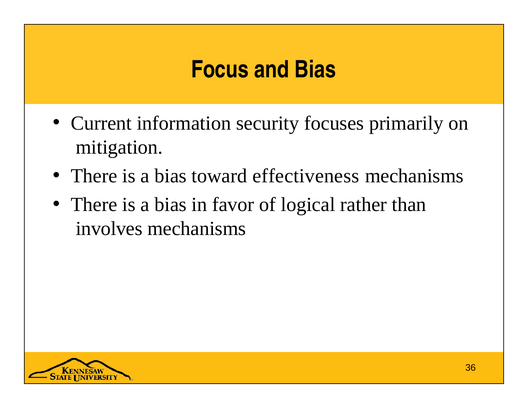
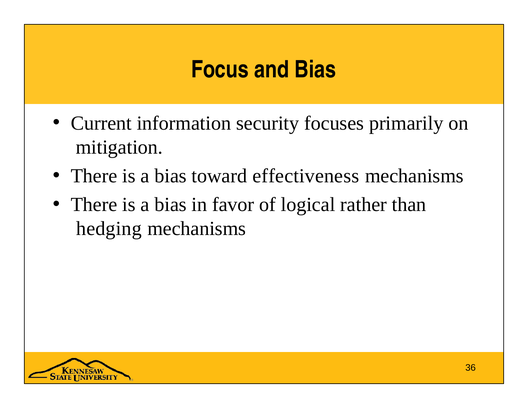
involves: involves -> hedging (109, 229)
